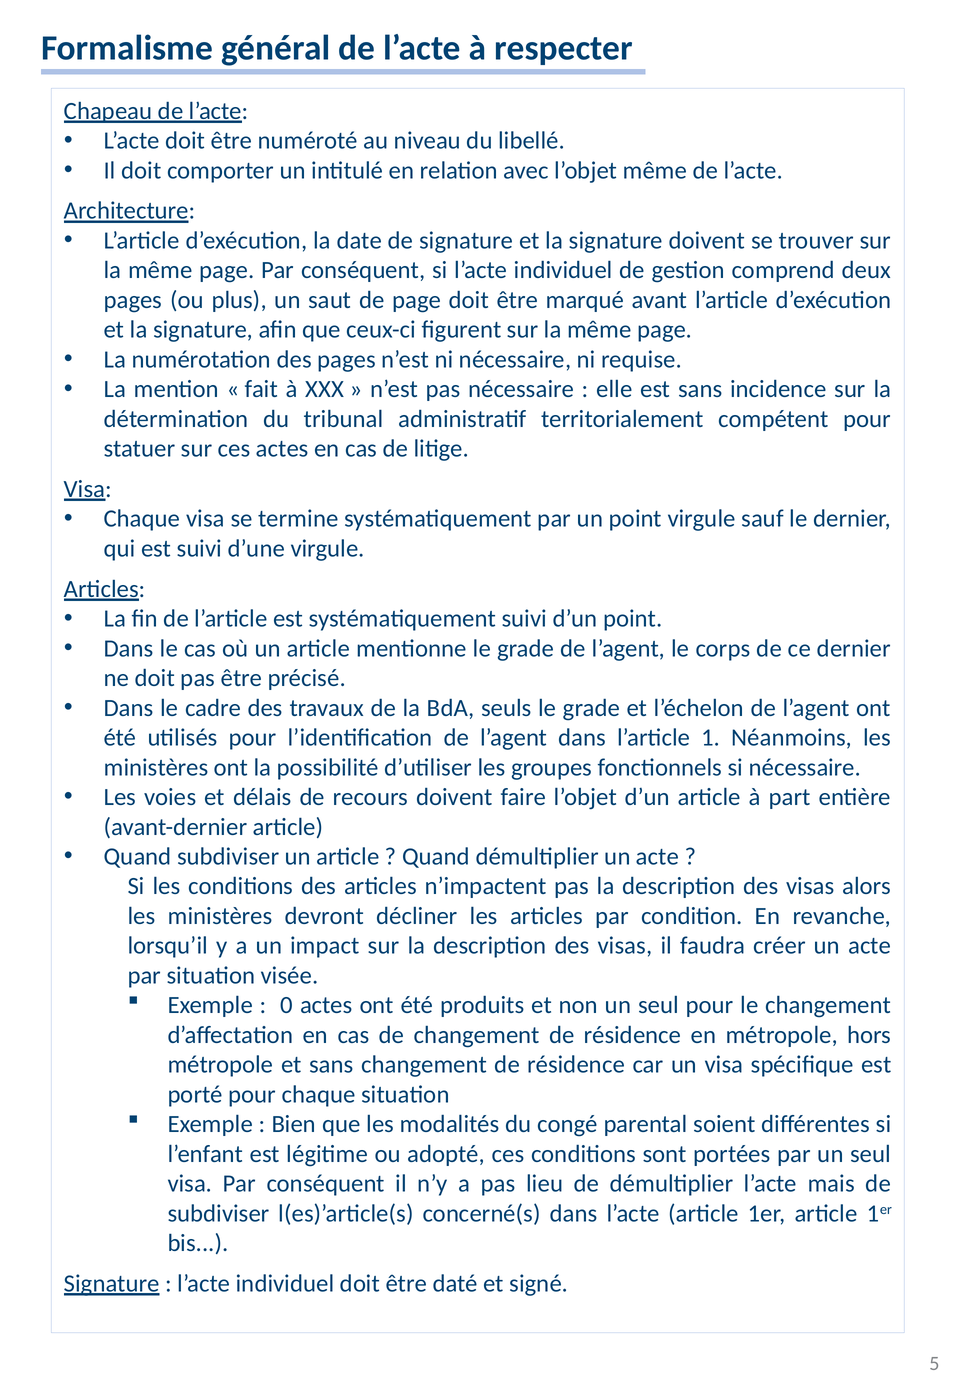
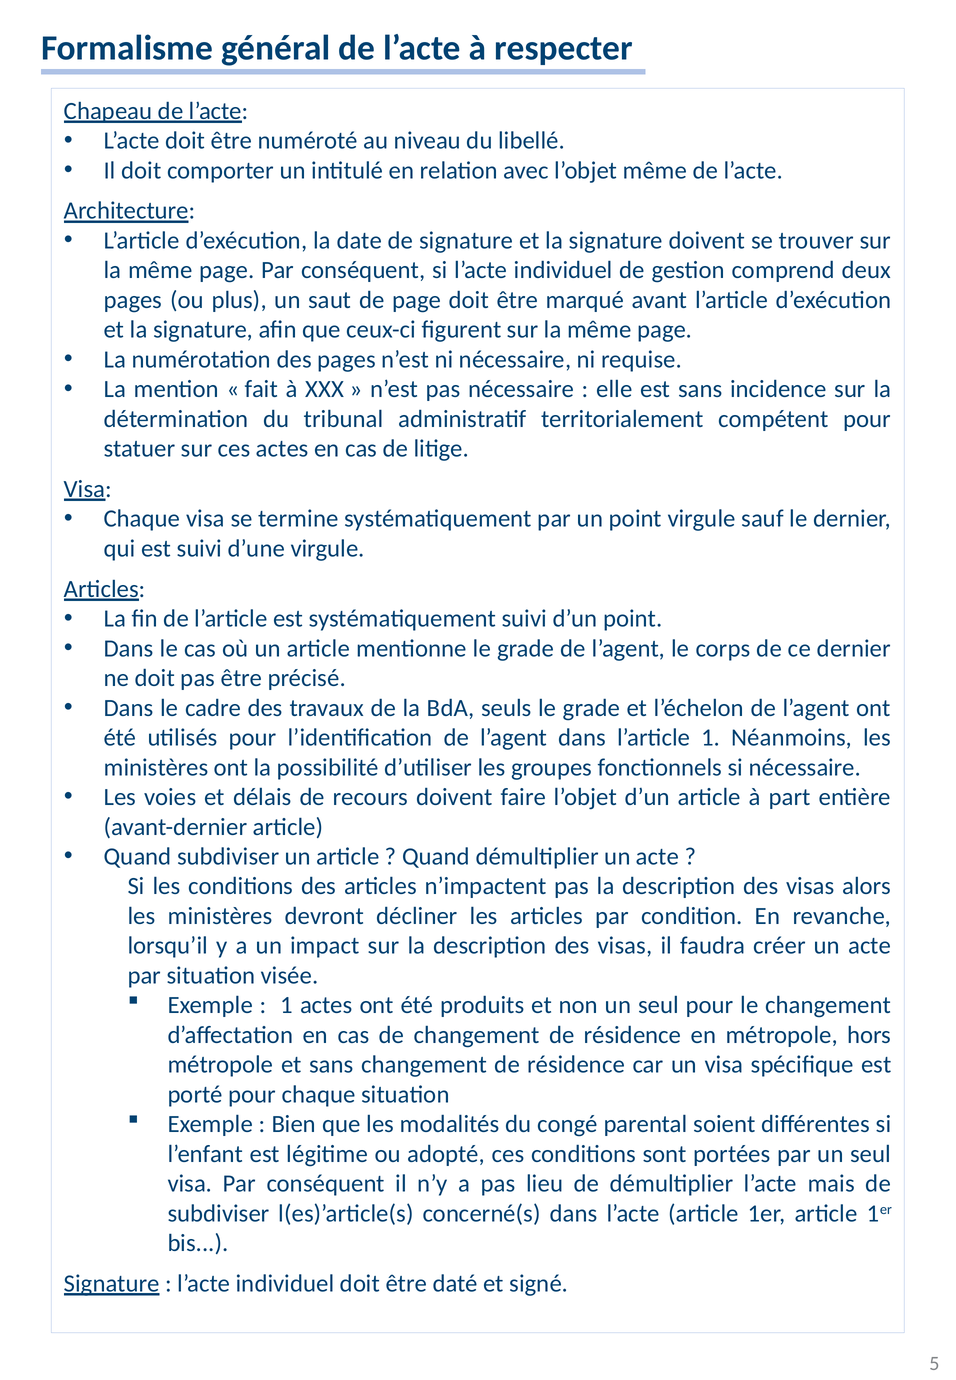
0: 0 -> 1 (287, 1006)
